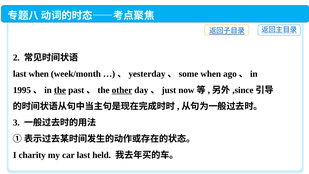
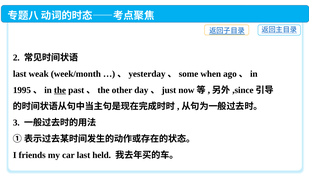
last when: when -> weak (39, 74)
other underline: present -> none (122, 90)
charity: charity -> friends (32, 155)
